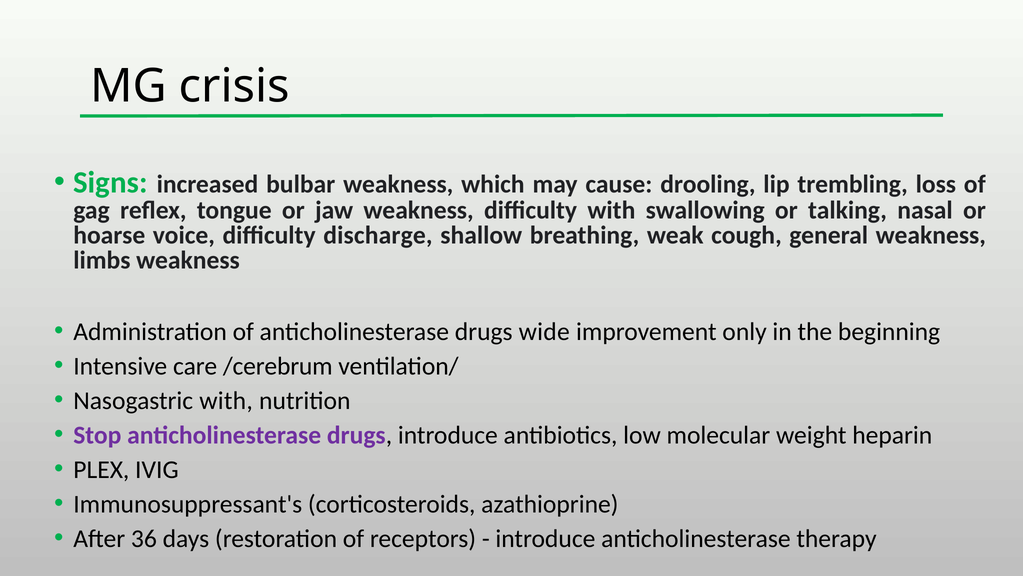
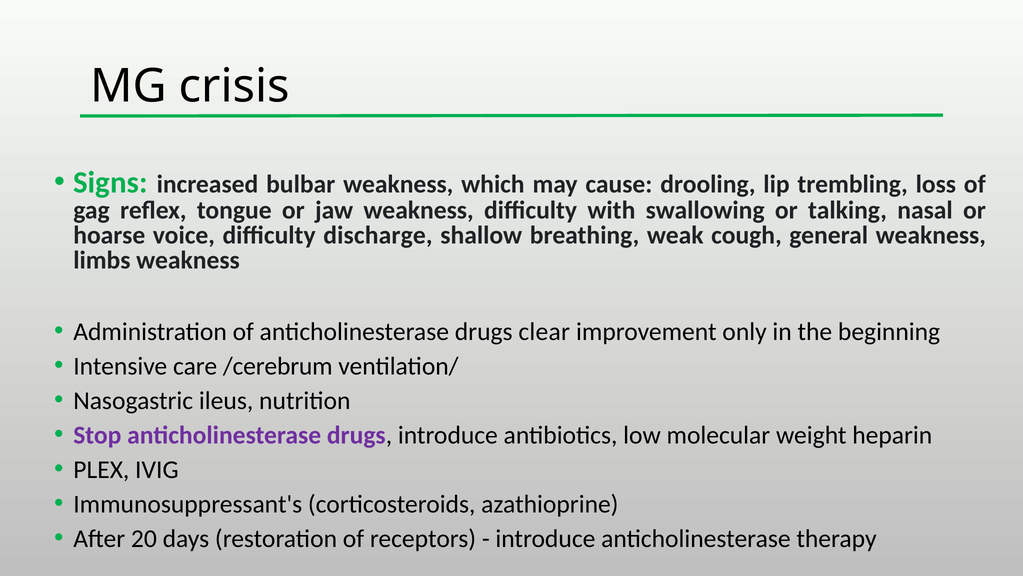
wide: wide -> clear (544, 332)
Nasogastric with: with -> ileus (226, 400)
36: 36 -> 20 (144, 538)
